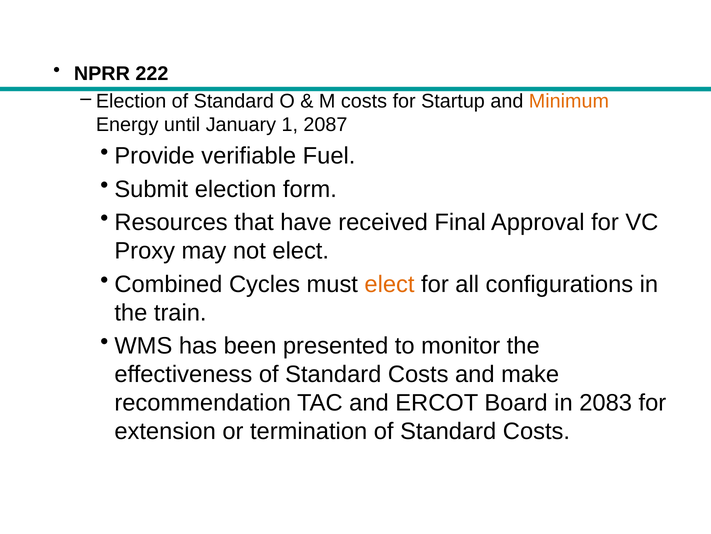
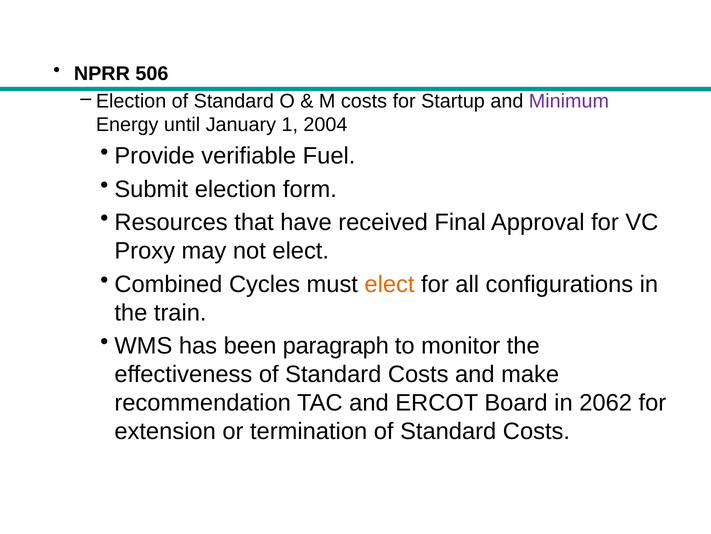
222: 222 -> 506 (152, 73)
Minimum colour: orange -> purple (569, 101)
2087: 2087 -> 2004 (325, 125)
presented: presented -> paragraph (336, 345)
2083: 2083 -> 2062 (606, 402)
